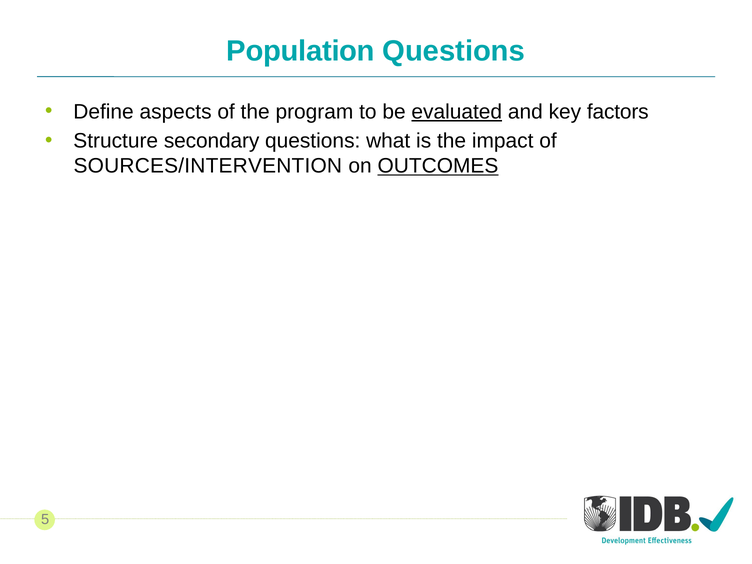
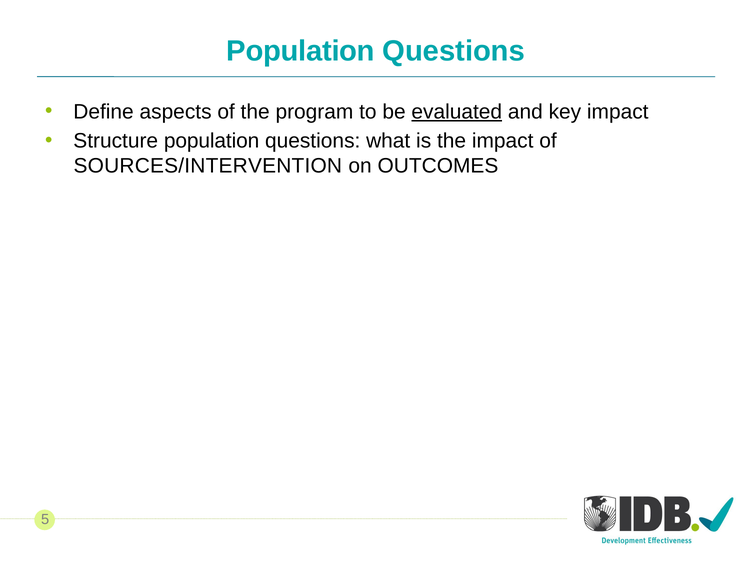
key factors: factors -> impact (618, 112)
Structure secondary: secondary -> population (212, 141)
OUTCOMES underline: present -> none (438, 166)
